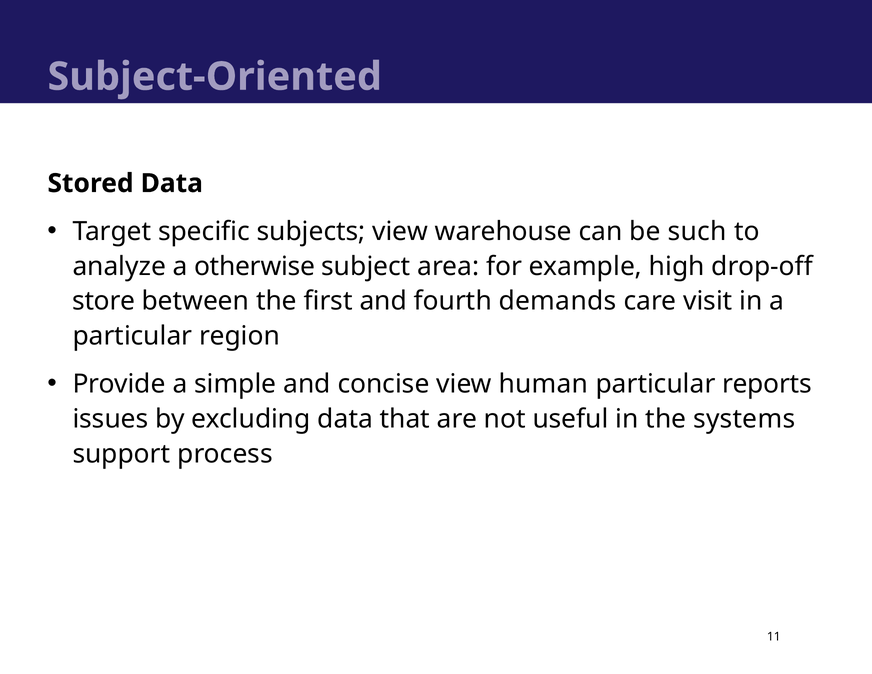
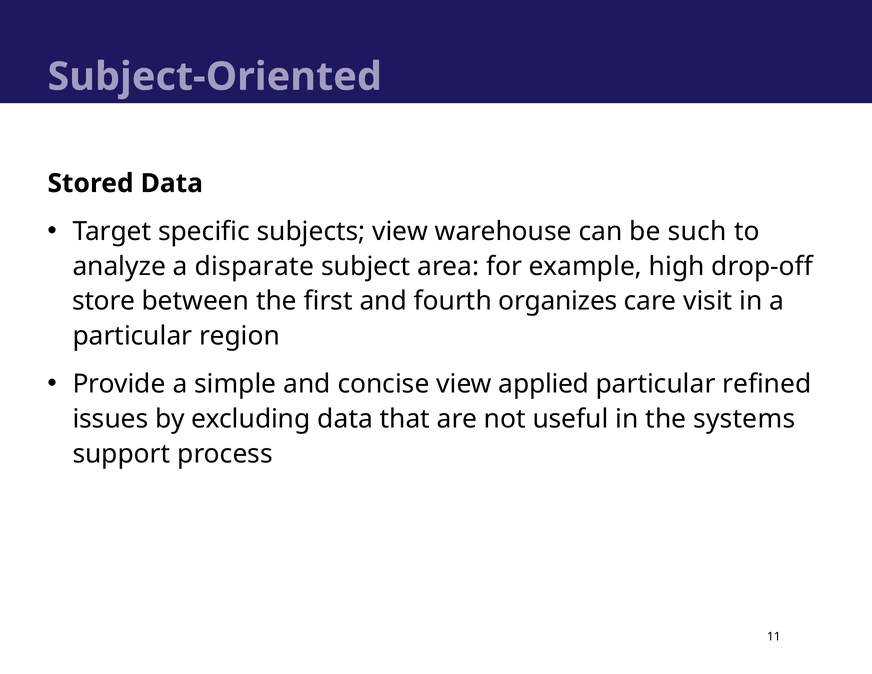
otherwise: otherwise -> disparate (254, 266)
demands: demands -> organizes (558, 301)
human: human -> applied (544, 384)
reports: reports -> refined (767, 384)
